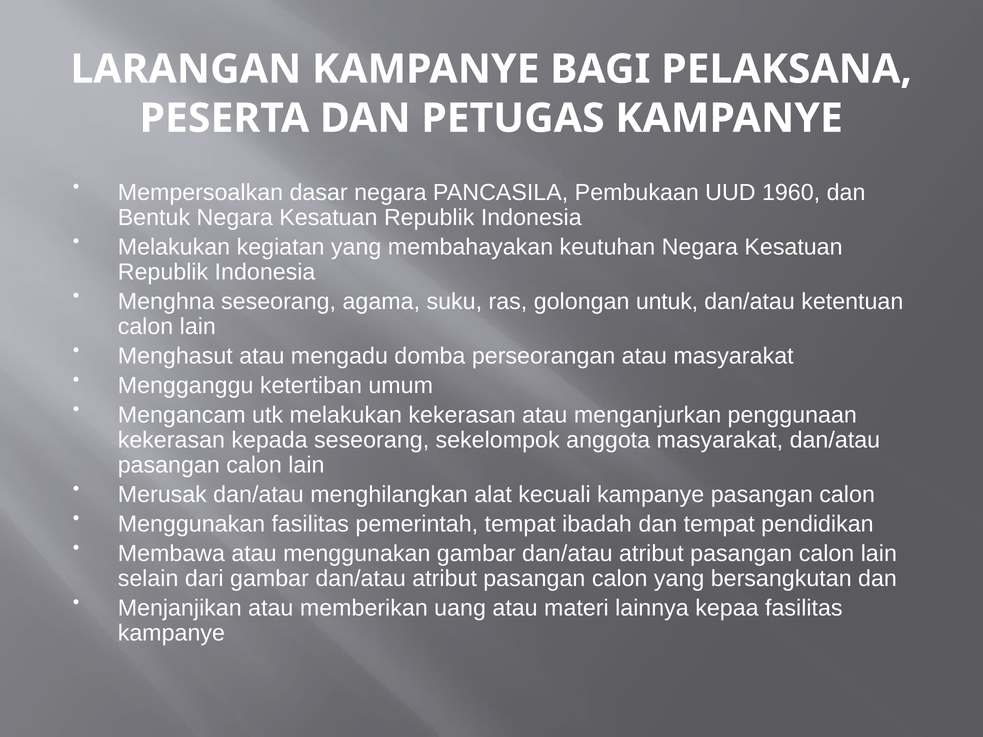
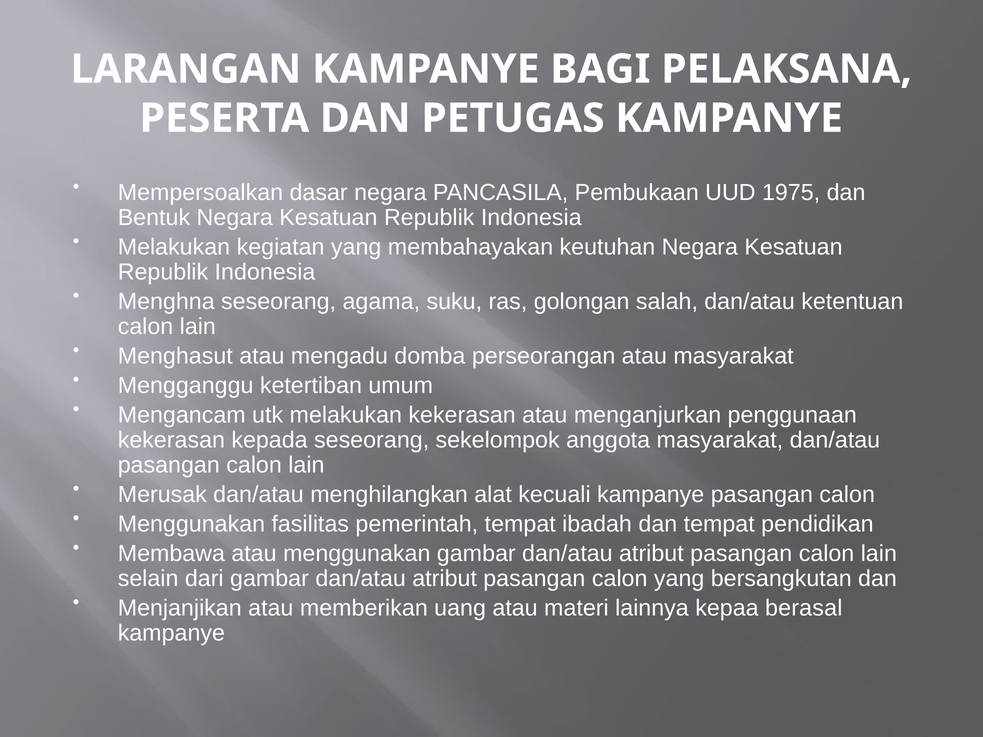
1960: 1960 -> 1975 (791, 192)
untuk: untuk -> salah (667, 302)
kepaa fasilitas: fasilitas -> berasal (804, 608)
